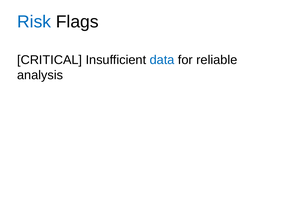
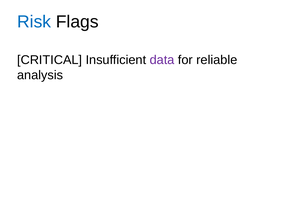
data colour: blue -> purple (162, 60)
